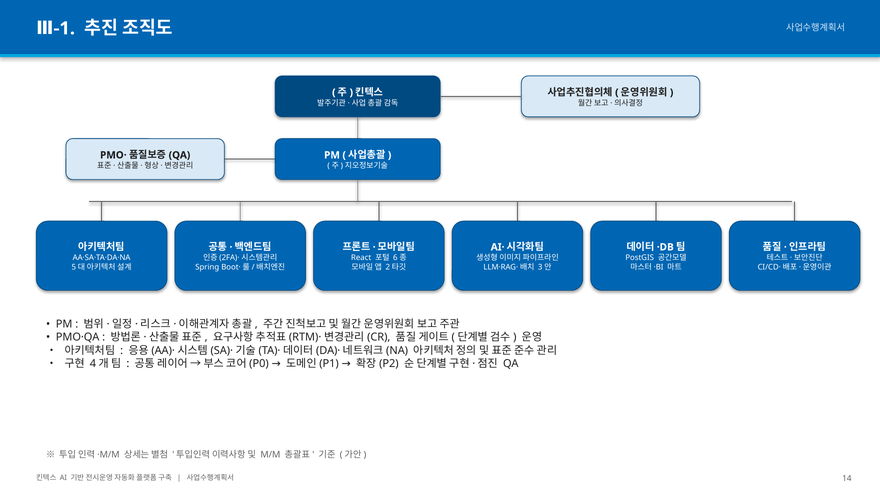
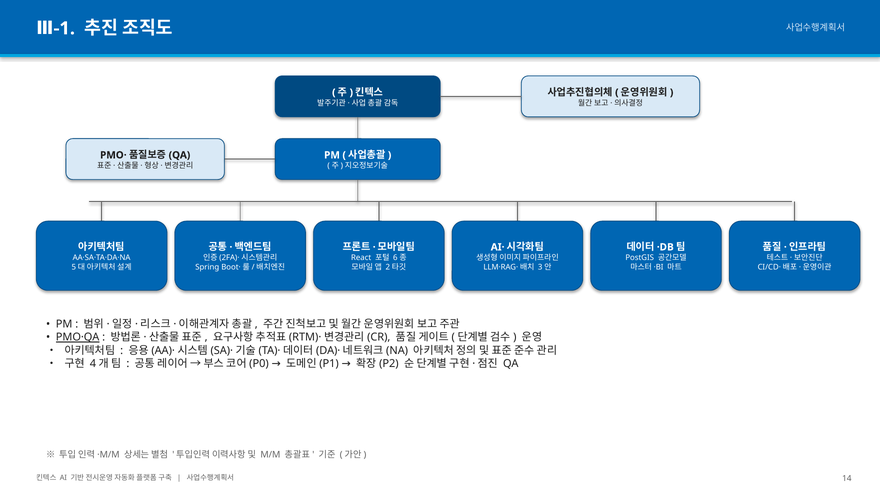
PMO·QA underline: none -> present (78, 337)
